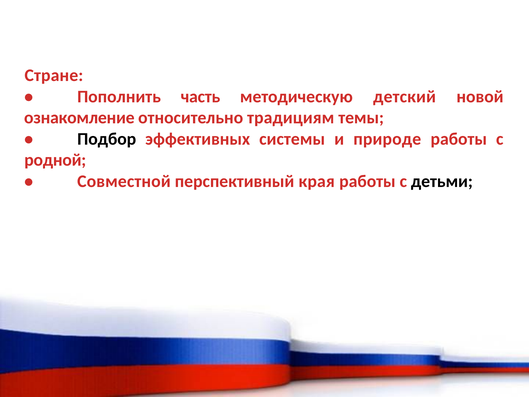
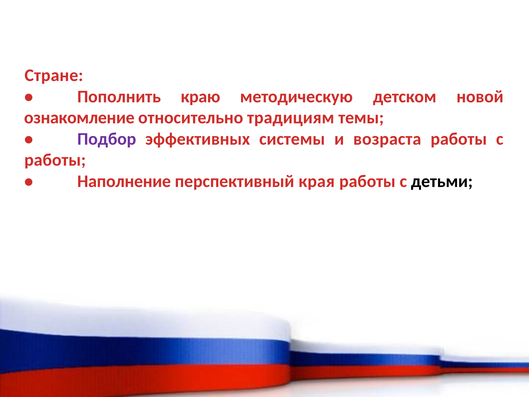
часть: часть -> краю (200, 97)
детский: детский -> детском (405, 97)
Подбор colour: black -> purple (107, 139)
природе: природе -> возраста (387, 139)
родной: родной -> работы (55, 160)
Совместной: Совместной -> Наполнение (124, 181)
